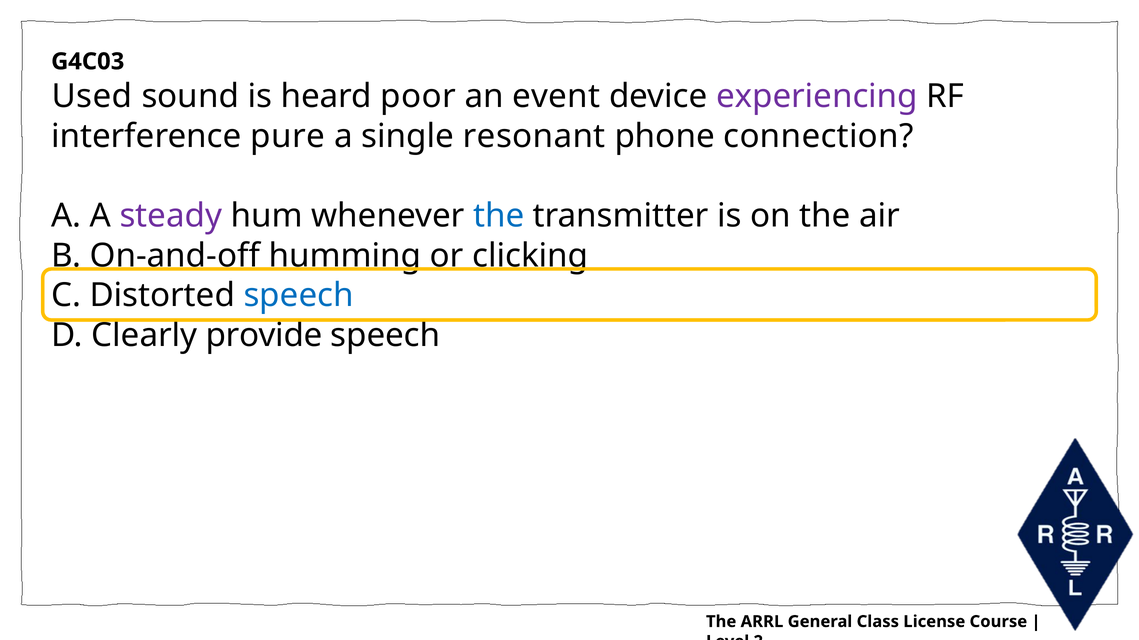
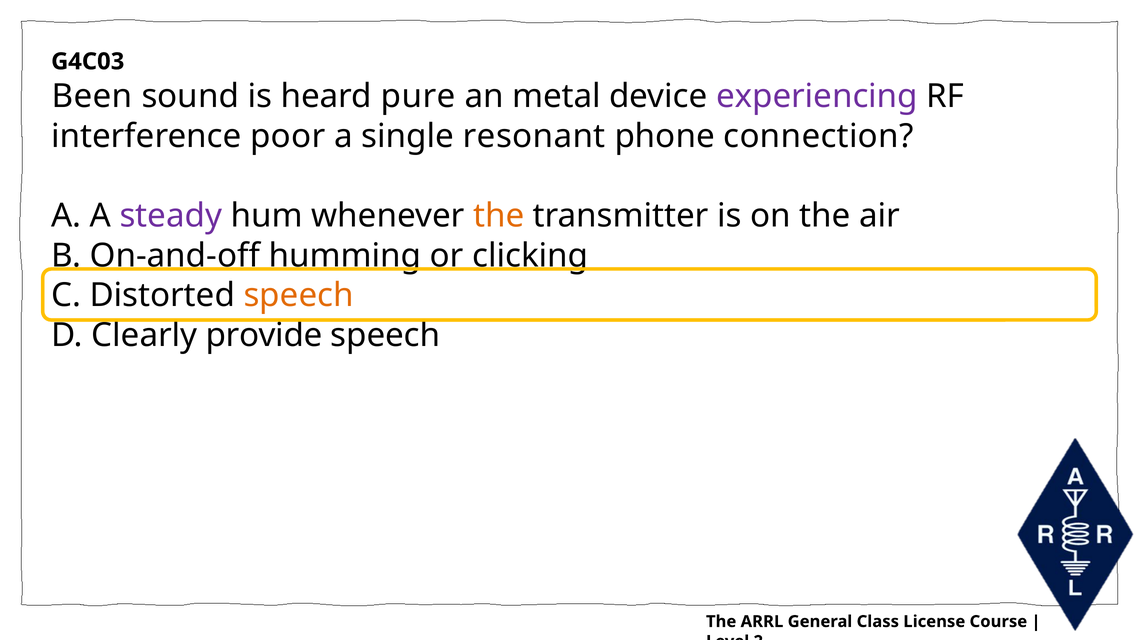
Used: Used -> Been (92, 96)
poor: poor -> pure (418, 96)
event: event -> metal (556, 96)
pure: pure -> poor (288, 136)
the colour: blue -> orange (499, 216)
speech colour: blue -> orange (299, 296)
